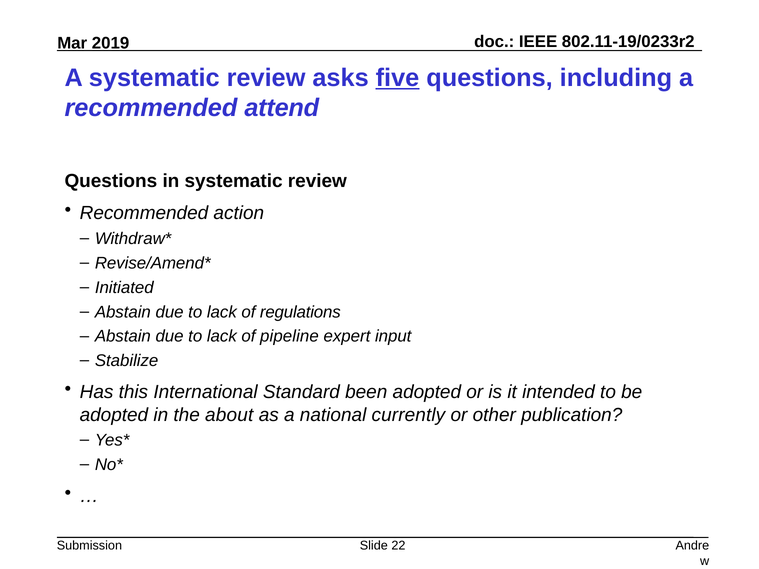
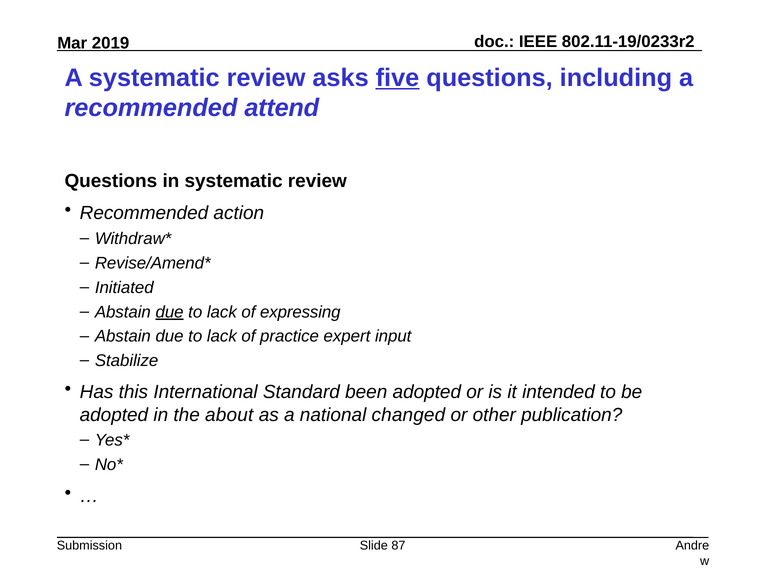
due underline: none -> present (170, 312)
regulations: regulations -> expressing (300, 312)
pipeline: pipeline -> practice (290, 337)
currently: currently -> changed (408, 415)
22: 22 -> 87 (398, 546)
